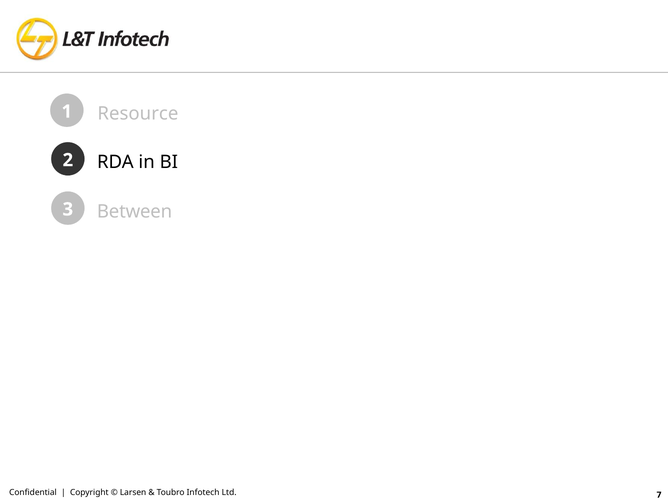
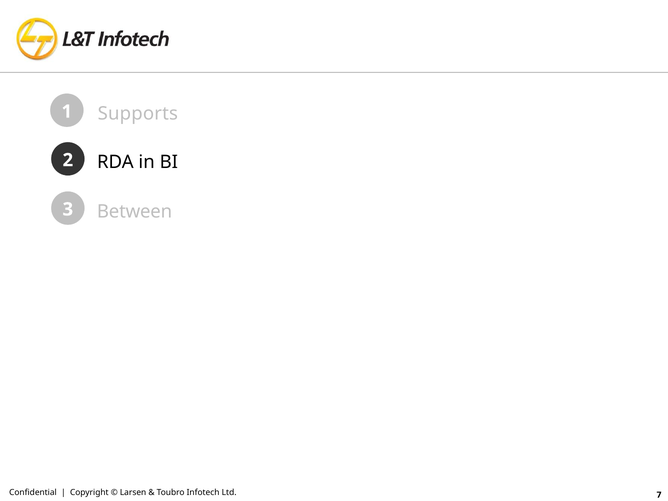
Resource: Resource -> Supports (138, 114)
